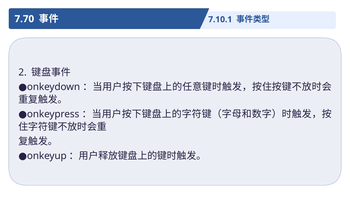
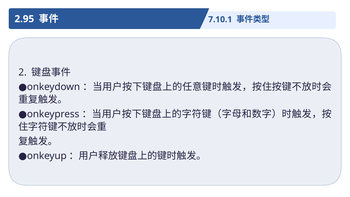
7.70: 7.70 -> 2.95 (24, 19)
